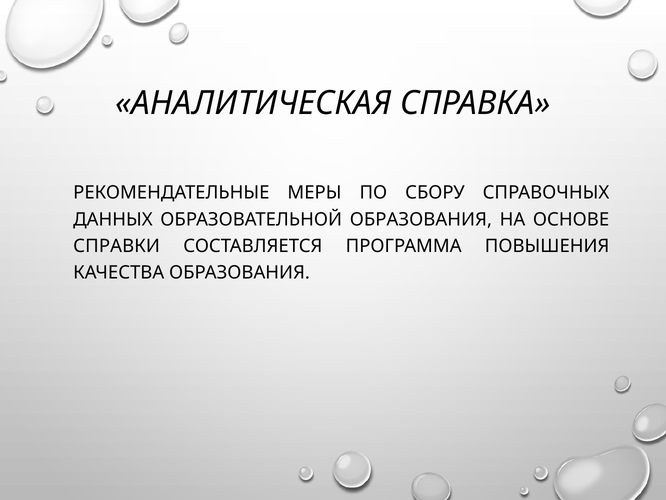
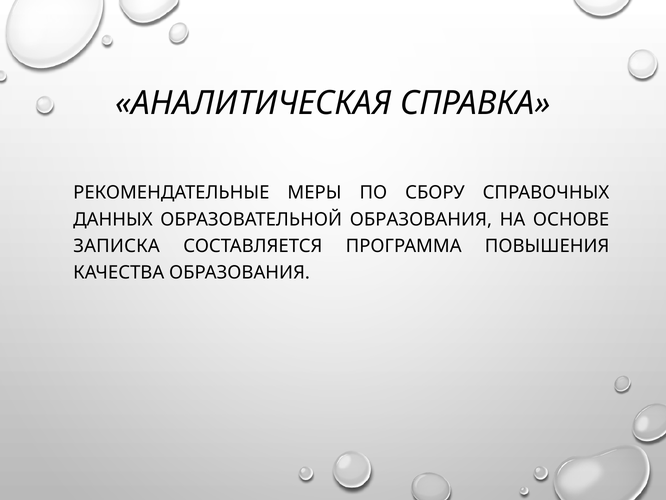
СПРАВКИ: СПРАВКИ -> ЗАПИСКА (117, 246)
